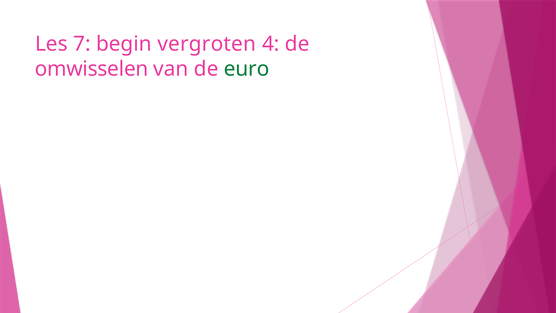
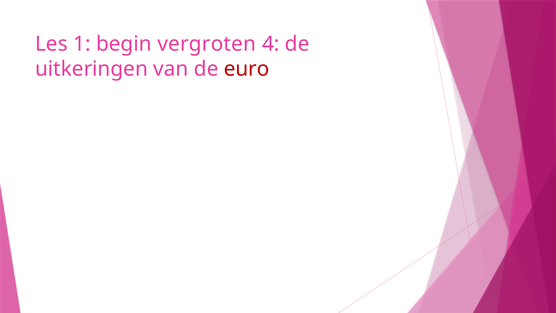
7: 7 -> 1 (82, 44)
omwisselen: omwisselen -> uitkeringen (91, 69)
euro colour: green -> red (247, 69)
